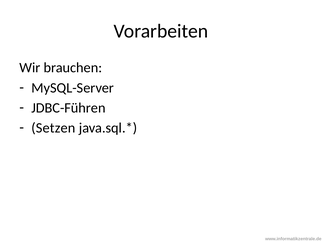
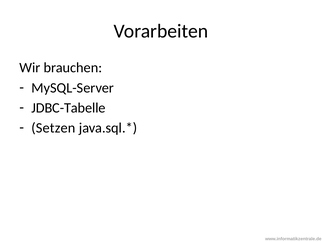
JDBC-Führen: JDBC-Führen -> JDBC-Tabelle (68, 108)
